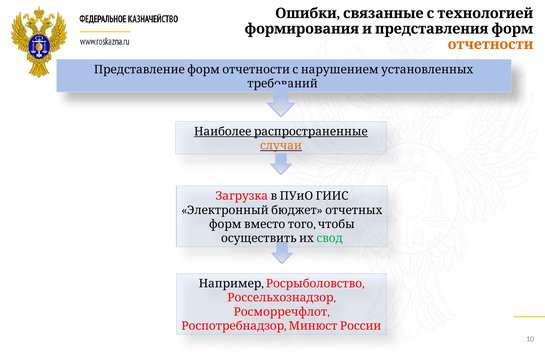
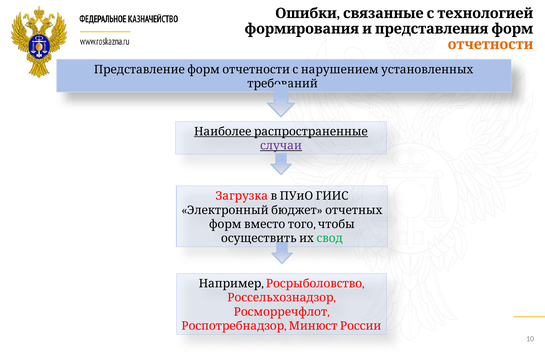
случаи colour: orange -> purple (281, 146)
